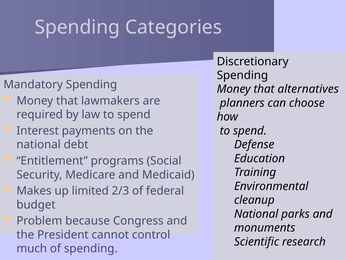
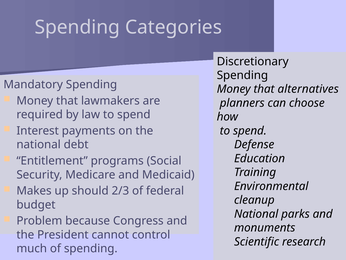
limited: limited -> should (90, 191)
